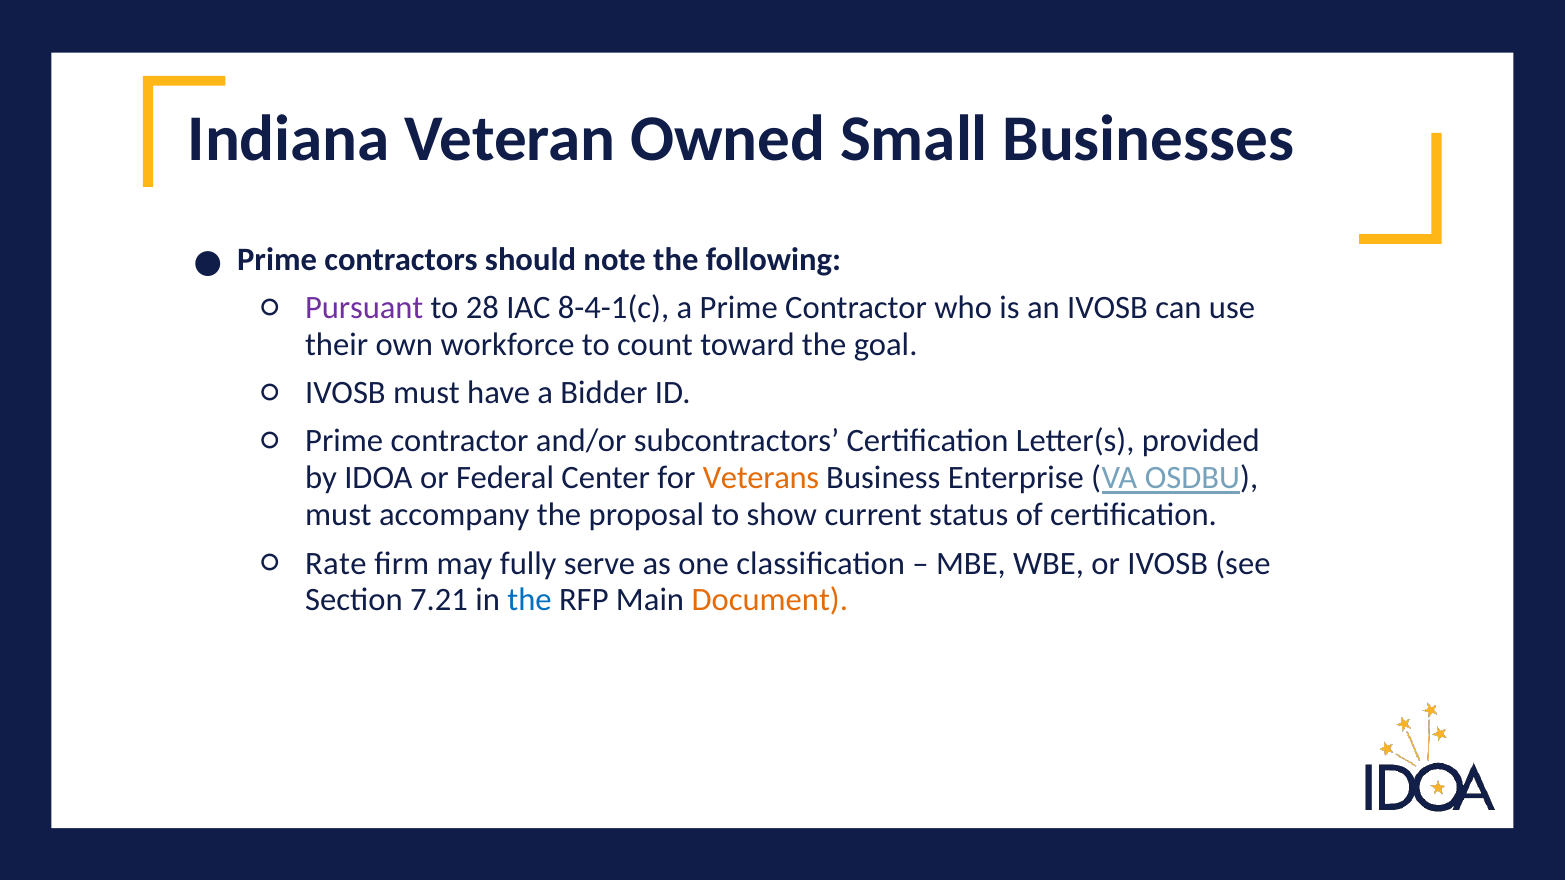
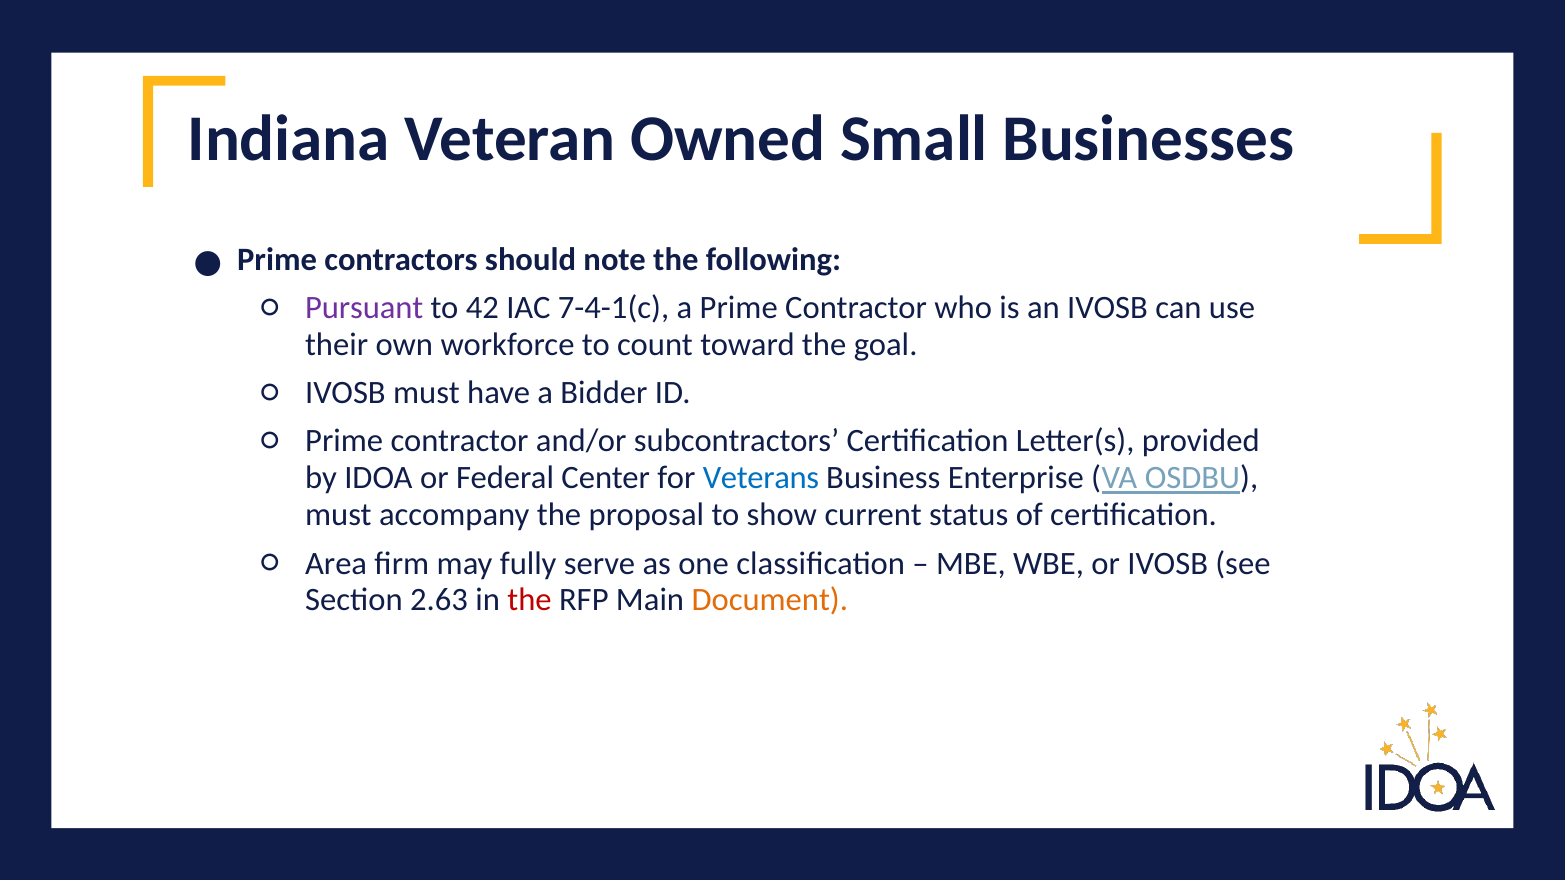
28: 28 -> 42 (482, 308)
8-4-1(c: 8-4-1(c -> 7-4-1(c (614, 308)
Veterans colour: orange -> blue (761, 478)
Rate: Rate -> Area (336, 563)
7.21: 7.21 -> 2.63 (439, 600)
the colour: blue -> red (529, 600)
